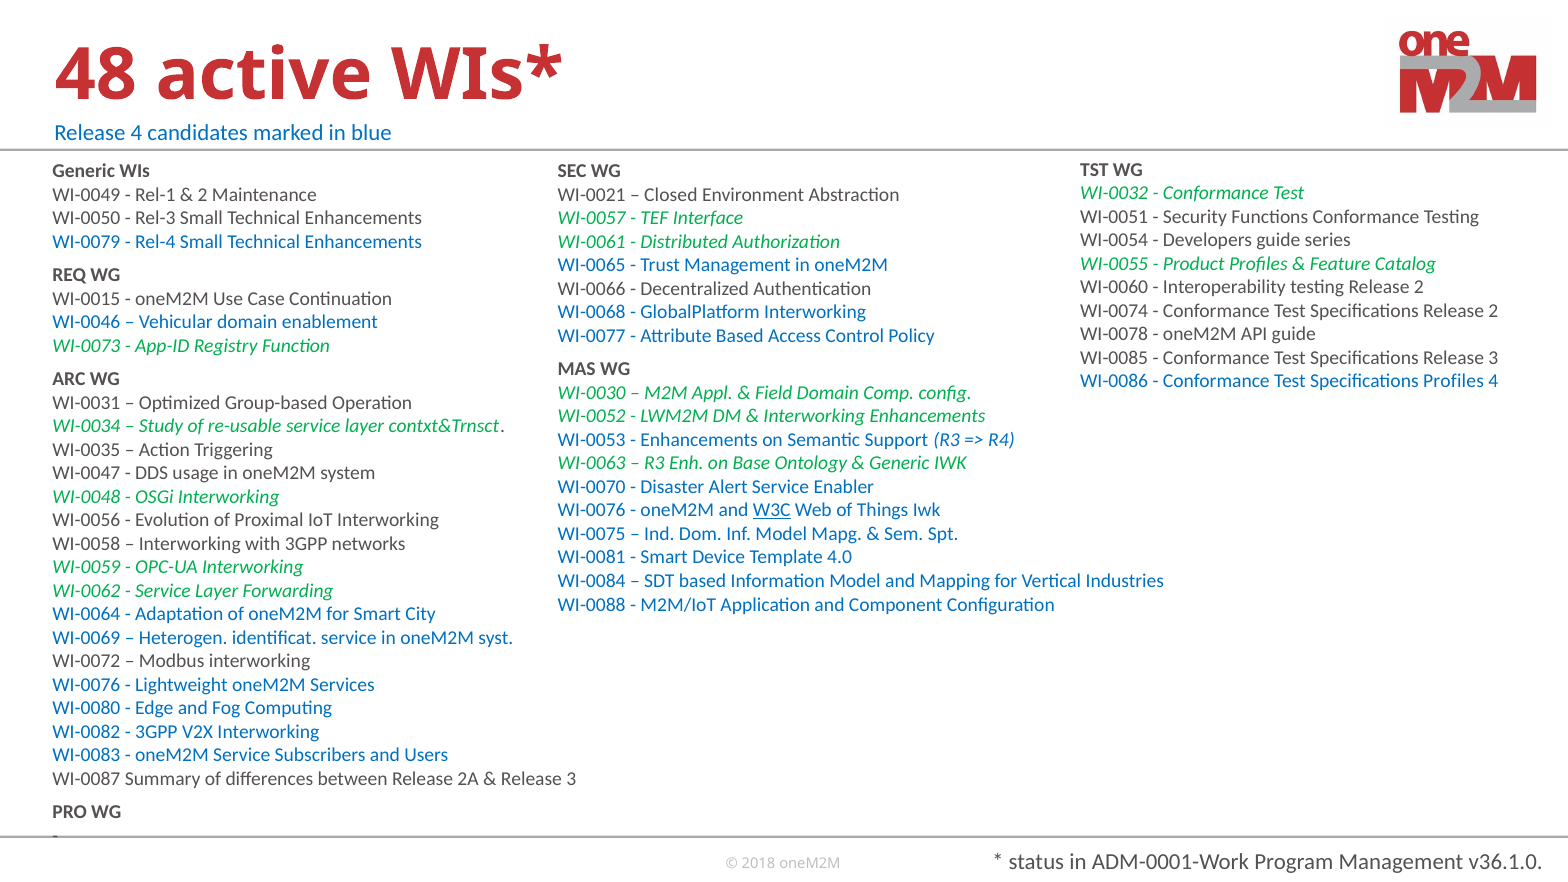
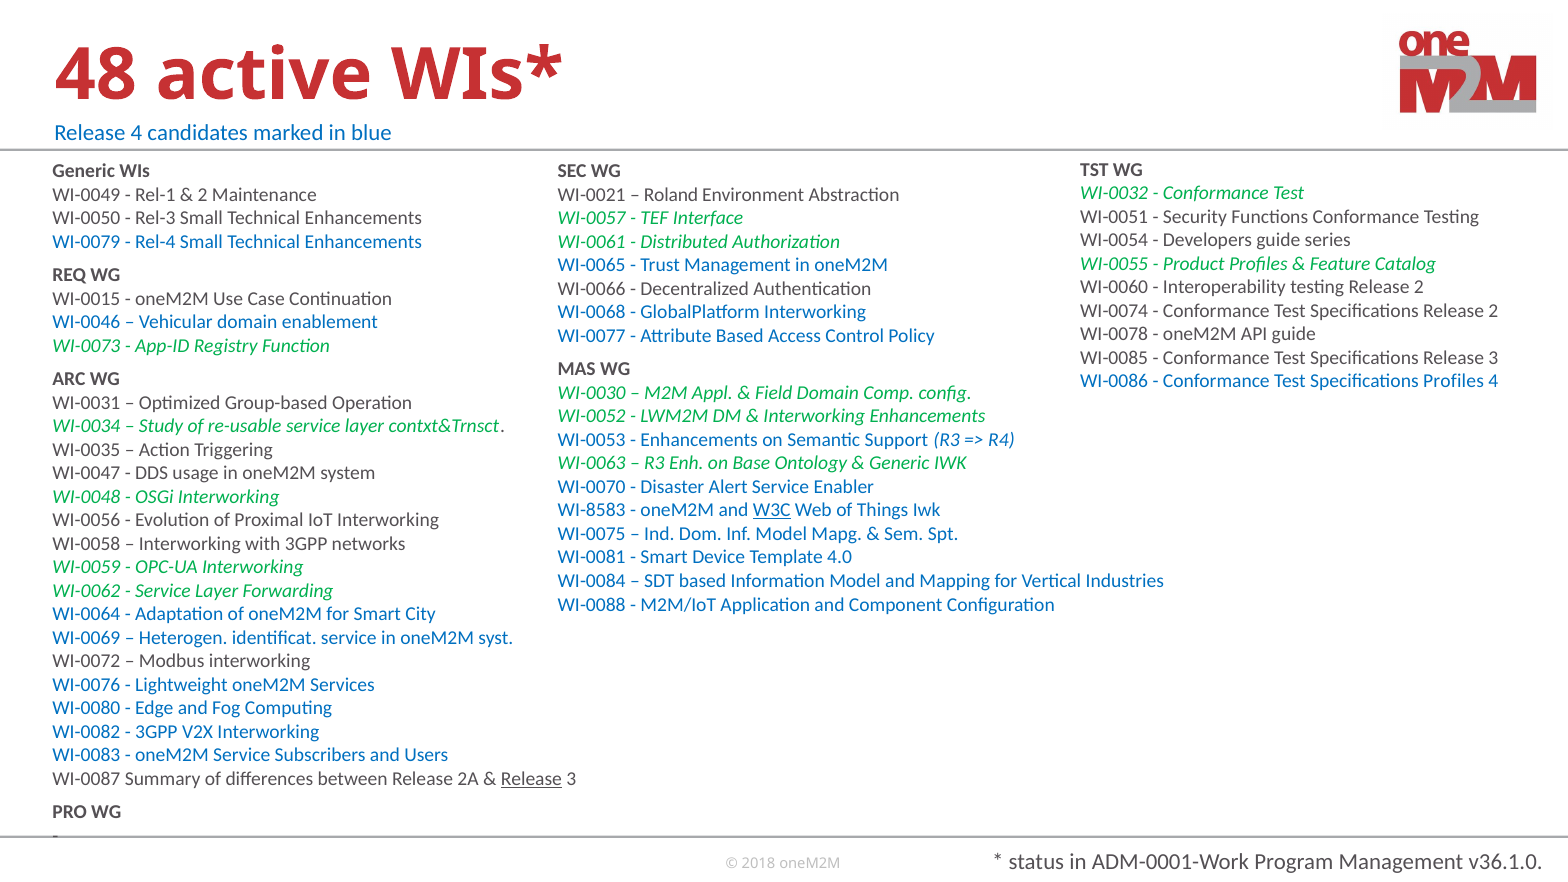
Closed: Closed -> Roland (671, 195)
WI-0076: WI-0076 -> WI-8583 (592, 510)
Release underline: none -> present (531, 779)
